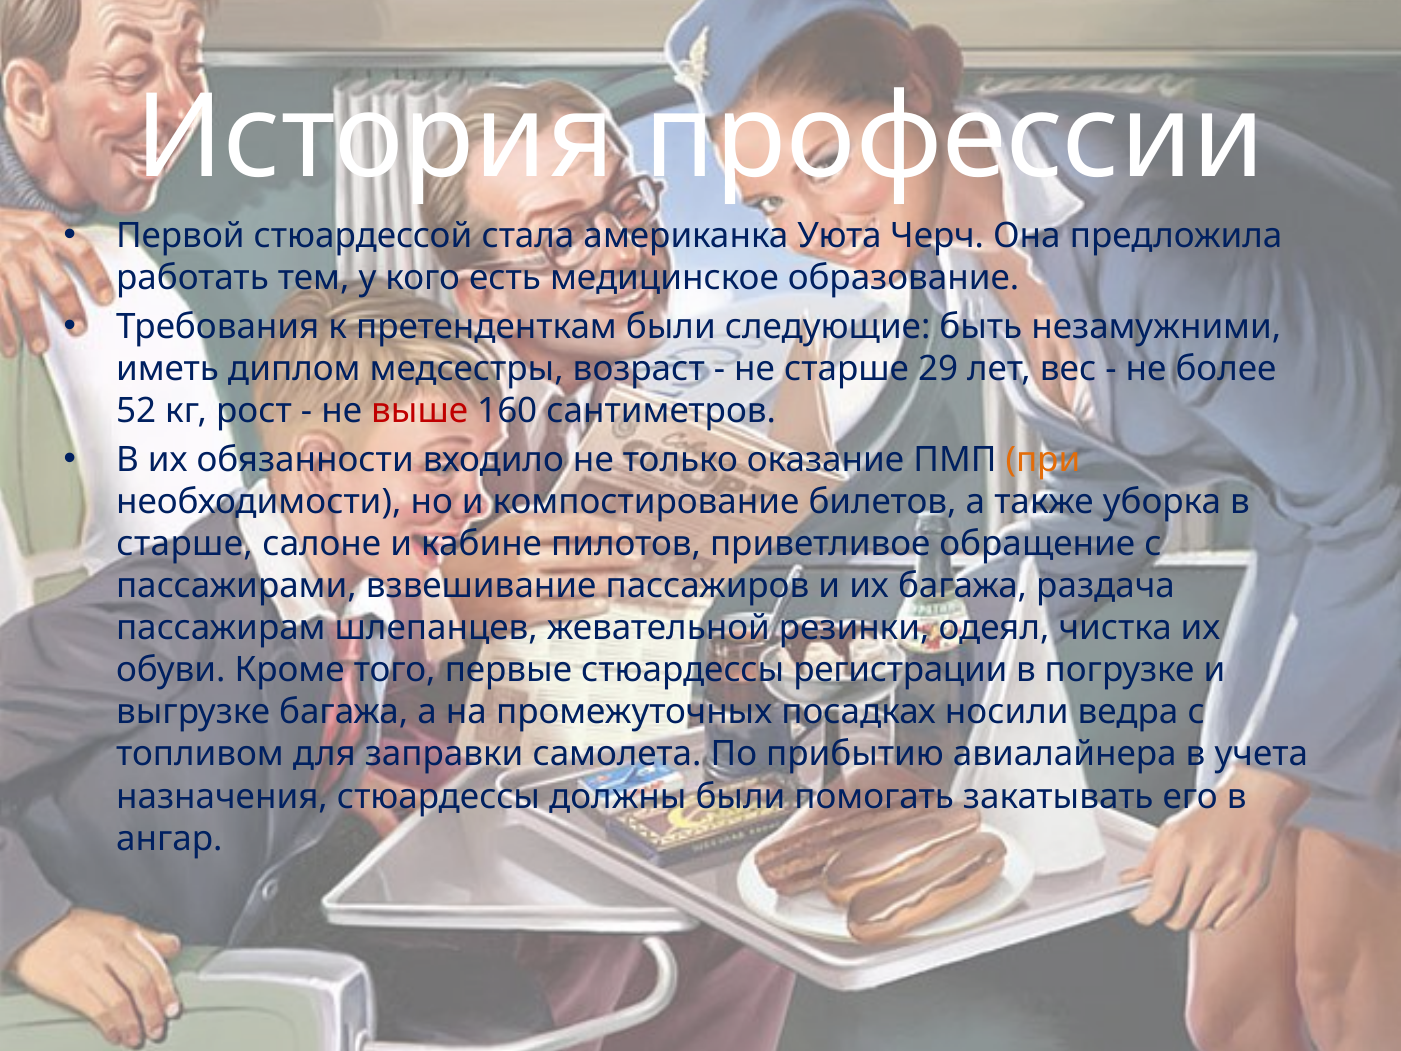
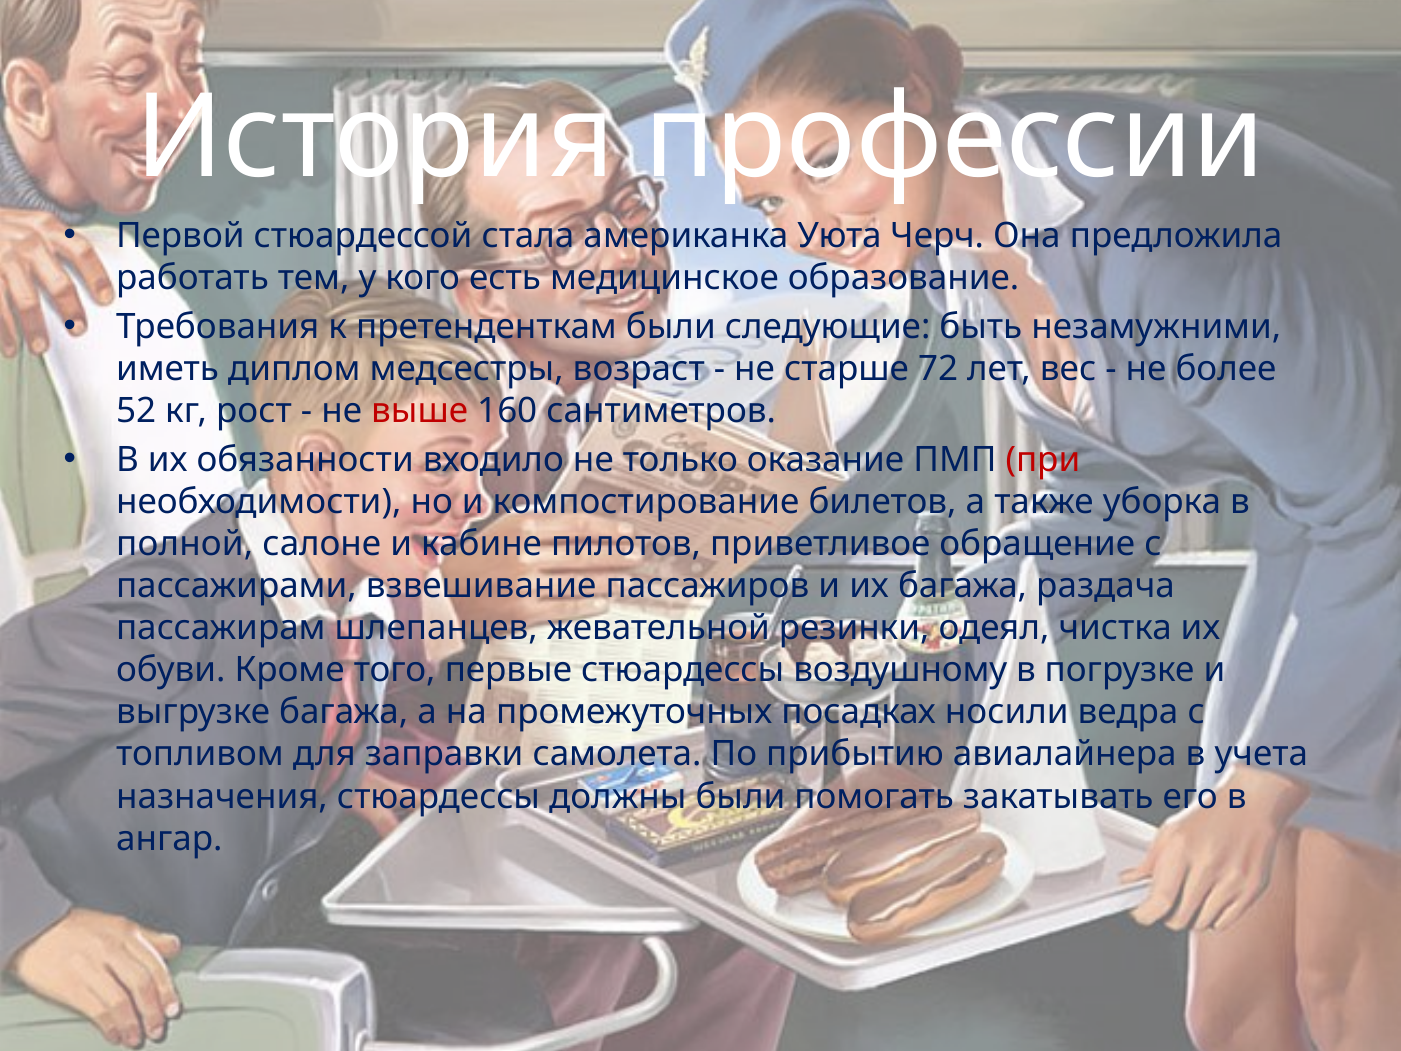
29: 29 -> 72 (938, 369)
при colour: orange -> red (1043, 460)
старше: старше -> полной (185, 544)
регистрации: регистрации -> воздушному (900, 670)
